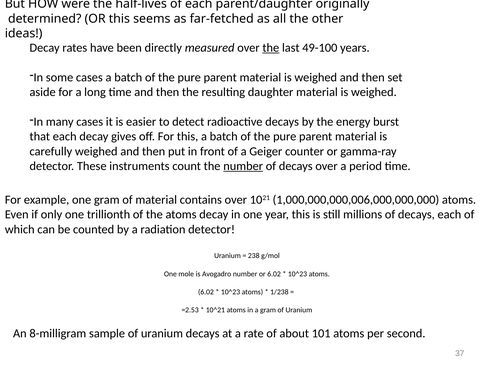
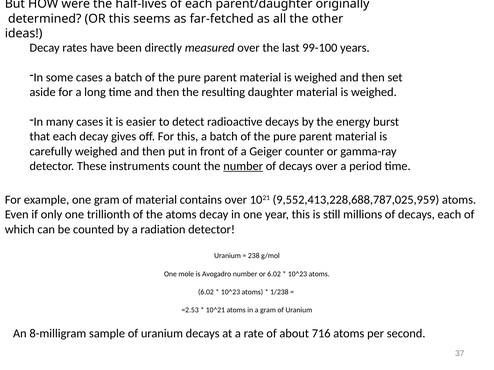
the underline: present -> none (271, 48)
49-100: 49-100 -> 99-100 (320, 48)
1,000,000,000,006,000,000,000: 1,000,000,000,006,000,000,000 -> 9,552,413,228,688,787,025,959 (356, 200)
101: 101 -> 716 (321, 334)
